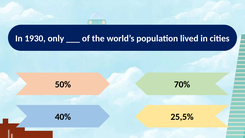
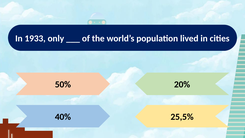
1930: 1930 -> 1933 (35, 38)
70%: 70% -> 20% (182, 84)
